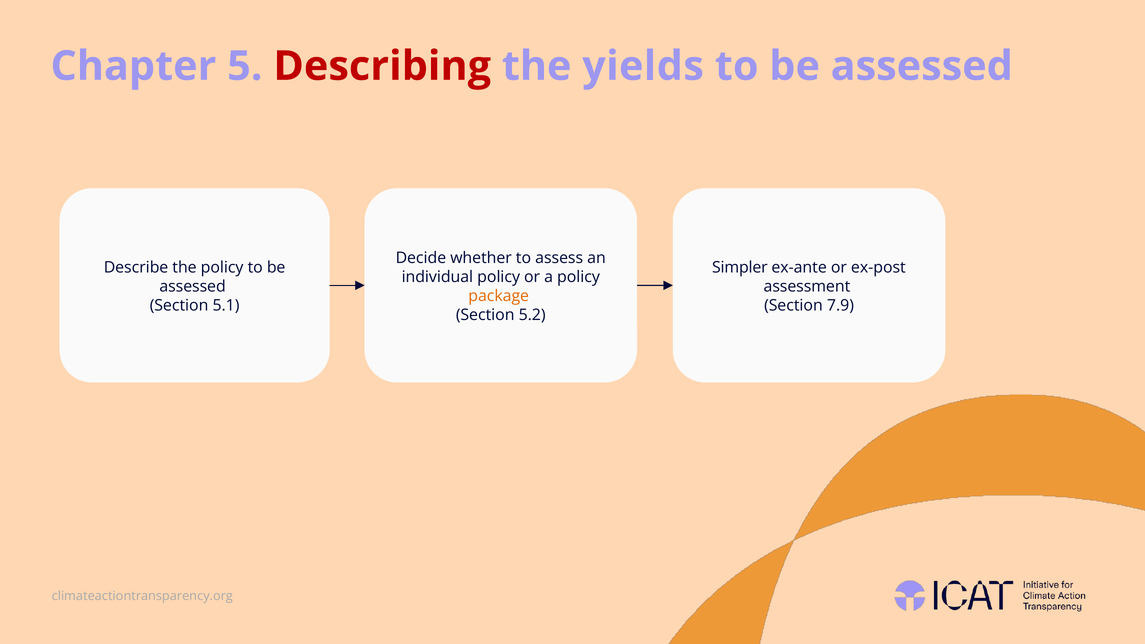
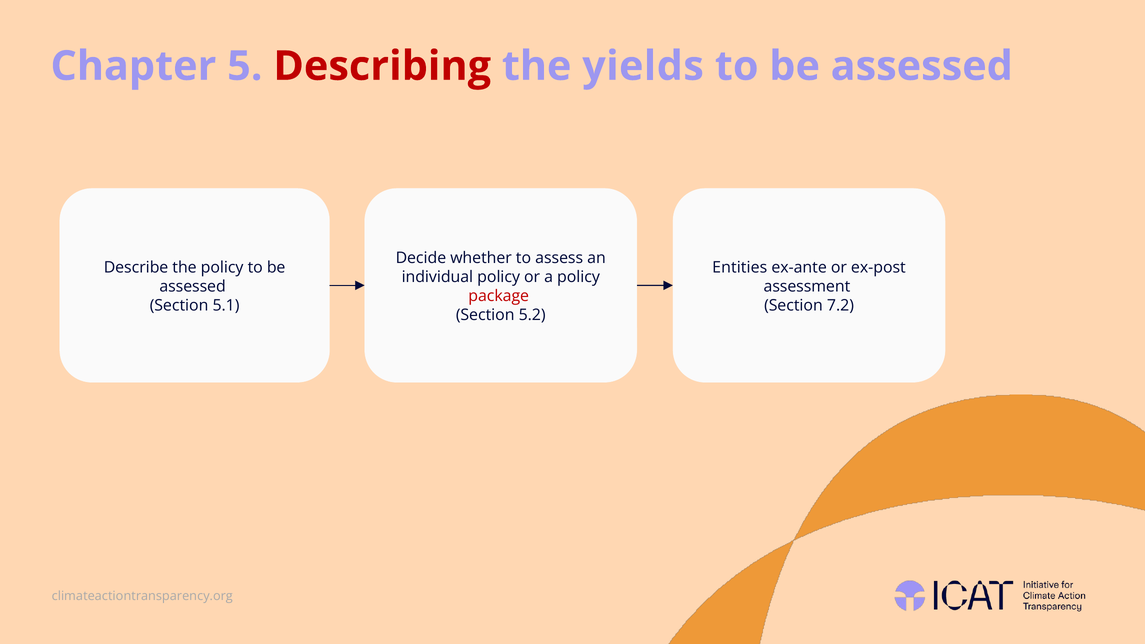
Simpler: Simpler -> Entities (740, 267)
package colour: orange -> red (499, 296)
7.9: 7.9 -> 7.2 (840, 306)
